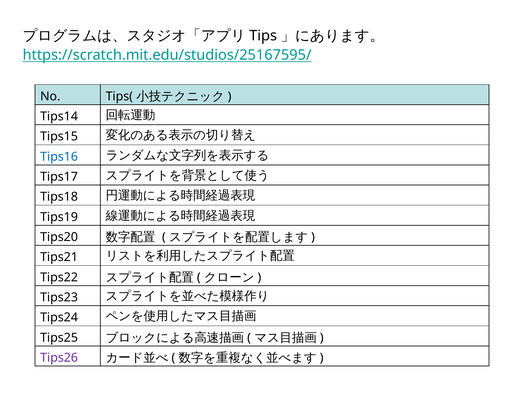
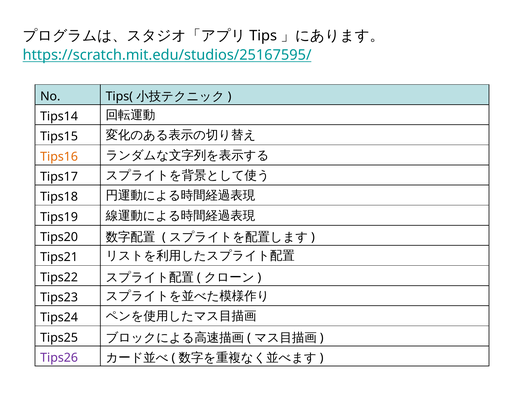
Tips16 colour: blue -> orange (59, 157)
